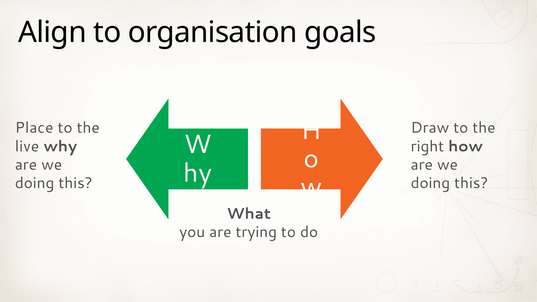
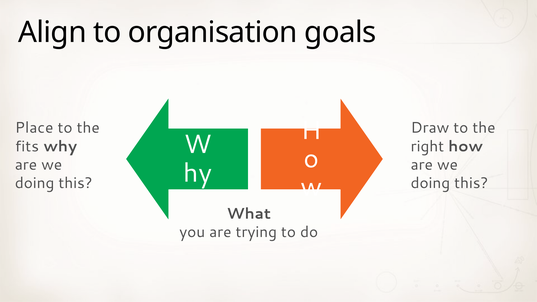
live: live -> fits (27, 146)
